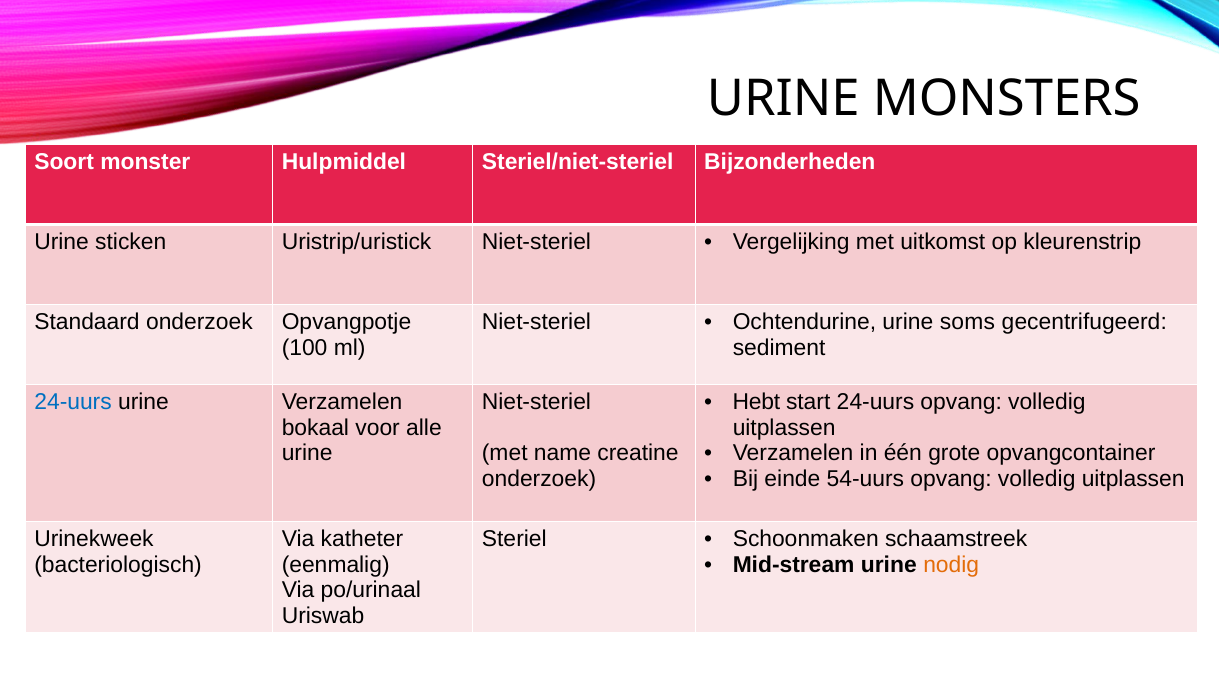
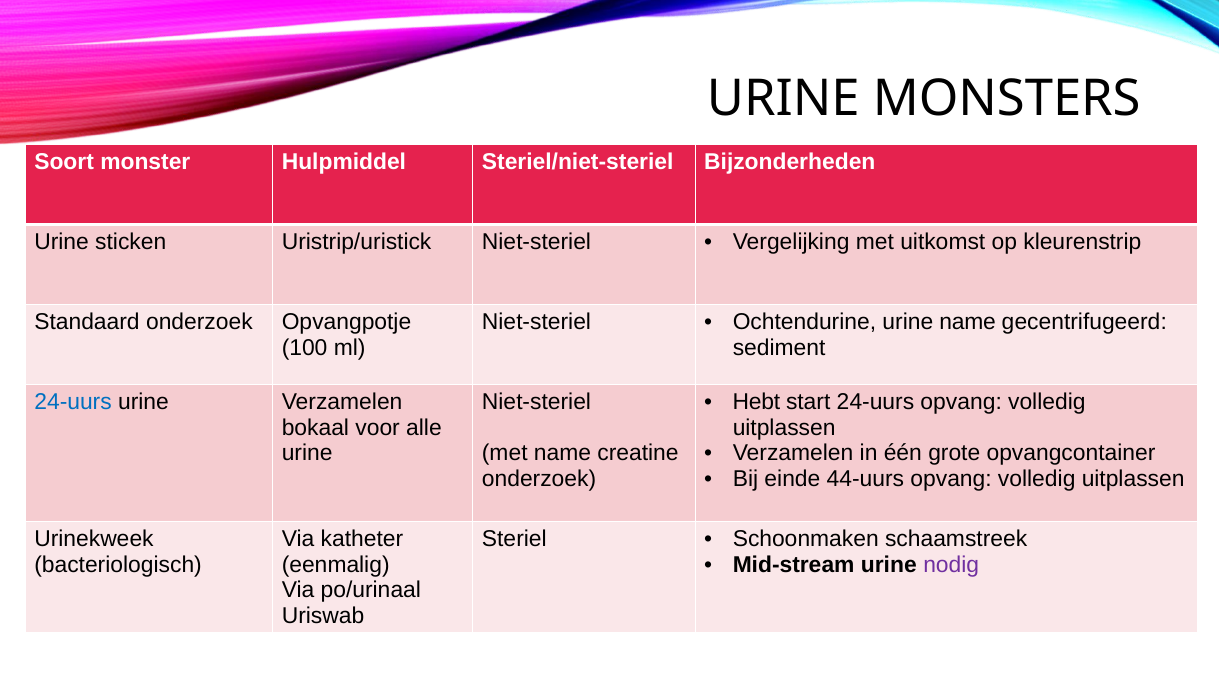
urine soms: soms -> name (968, 322)
54-uurs: 54-uurs -> 44-uurs (865, 478)
nodig colour: orange -> purple (951, 564)
